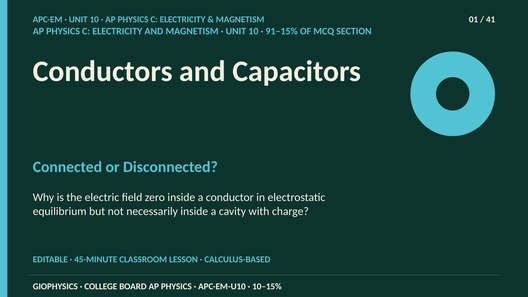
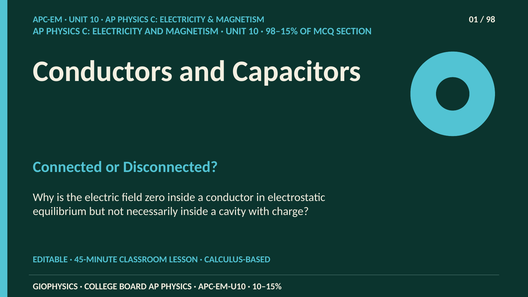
41: 41 -> 98 (491, 20)
91–15%: 91–15% -> 98–15% (282, 31)
